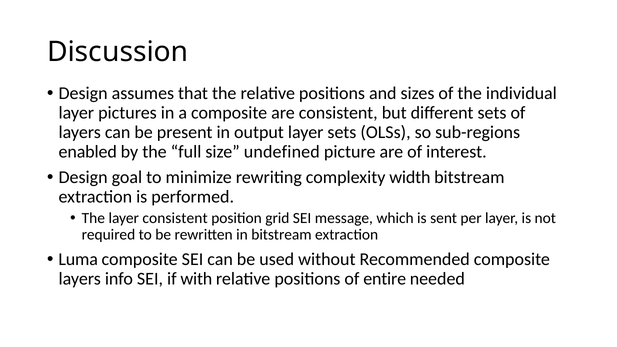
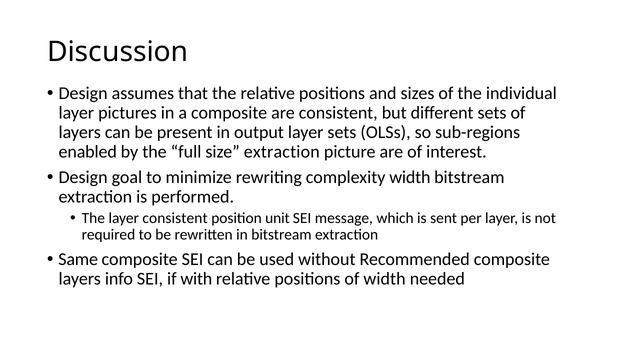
size undefined: undefined -> extraction (282, 152)
grid: grid -> unit (277, 218)
Luma: Luma -> Same (78, 259)
of entire: entire -> width (385, 279)
